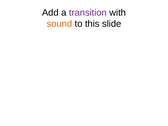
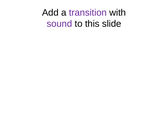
sound colour: orange -> purple (59, 24)
